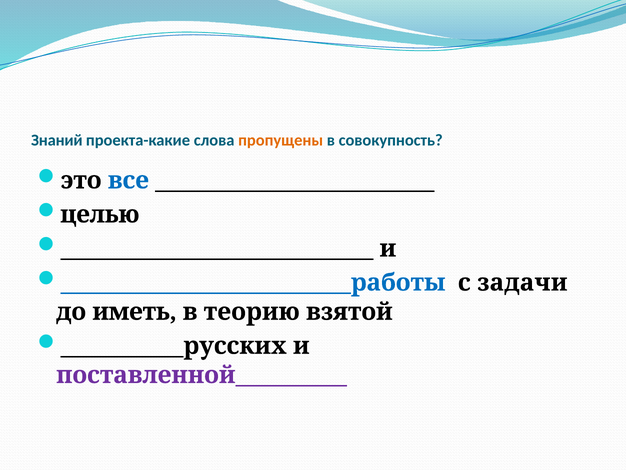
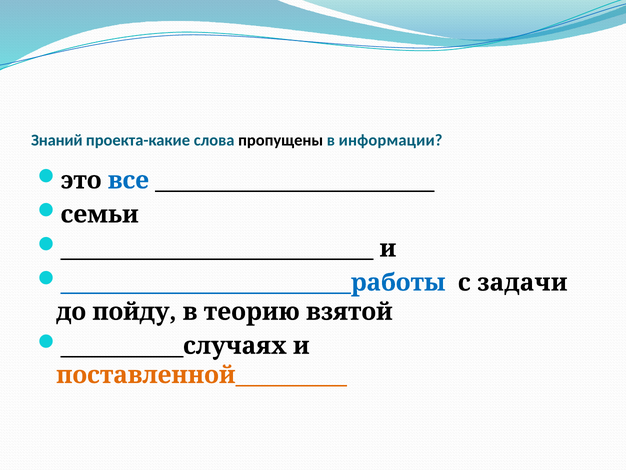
пропущены colour: orange -> black (281, 140)
совокупность: совокупность -> информации (391, 140)
целью: целью -> семьи (100, 214)
иметь: иметь -> пойду (134, 311)
___________русских: ___________русских -> ___________случаях (174, 345)
поставленной__________ colour: purple -> orange (202, 375)
